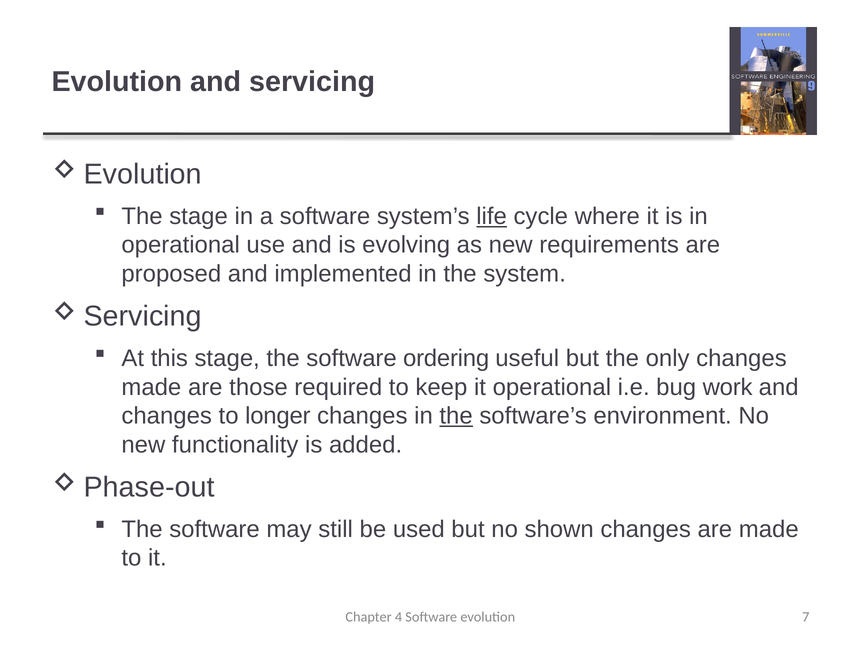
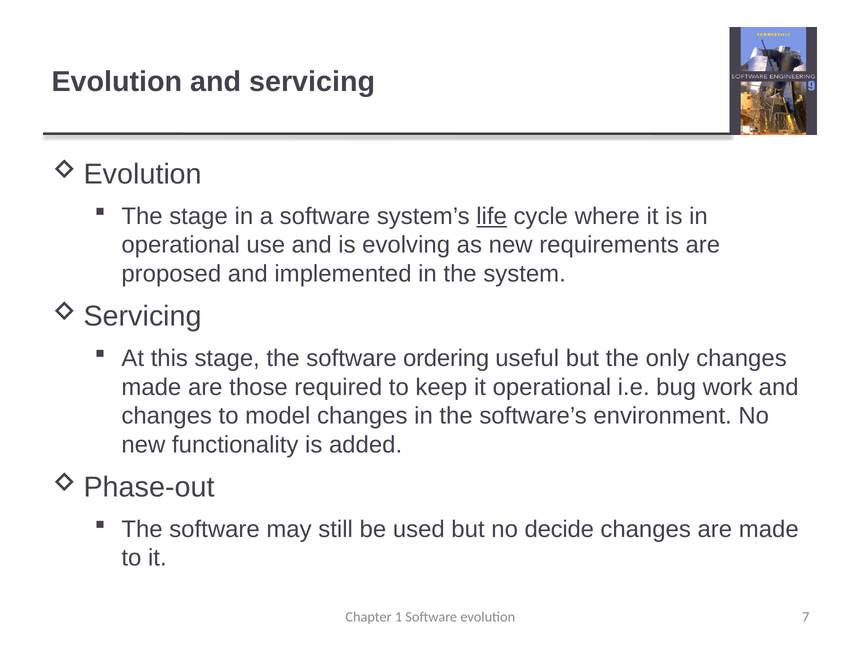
longer: longer -> model (278, 416)
the underline: present -> none (456, 416)
shown: shown -> decide (559, 529)
4: 4 -> 1 (399, 617)
